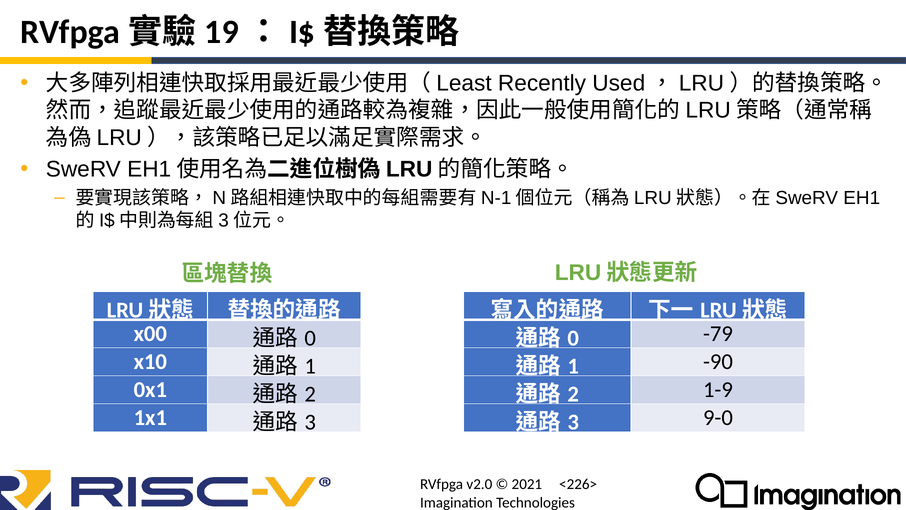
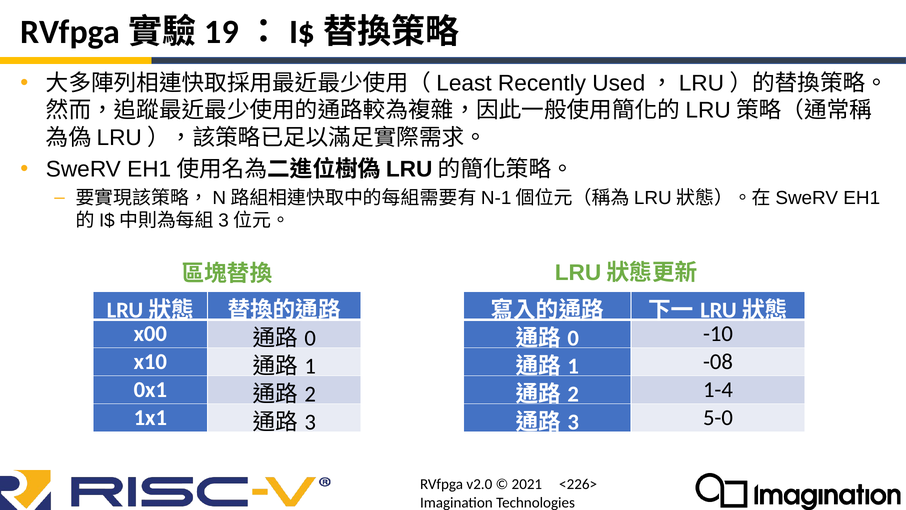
-79: -79 -> -10 (718, 333)
-90: -90 -> -08 (718, 361)
1-9: 1-9 -> 1-4 (718, 389)
9-0: 9-0 -> 5-0 (718, 417)
